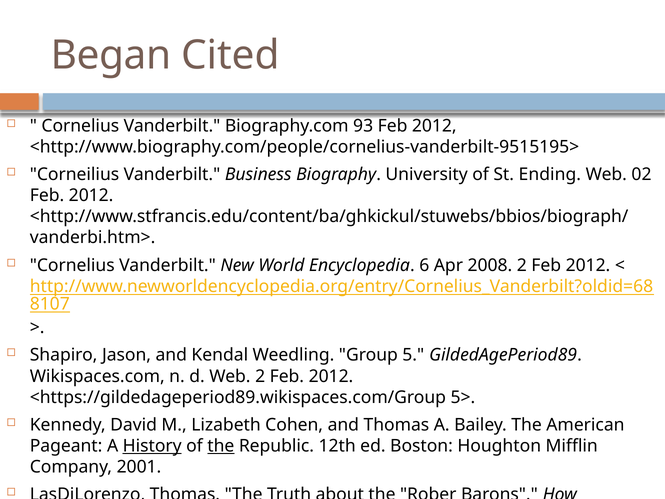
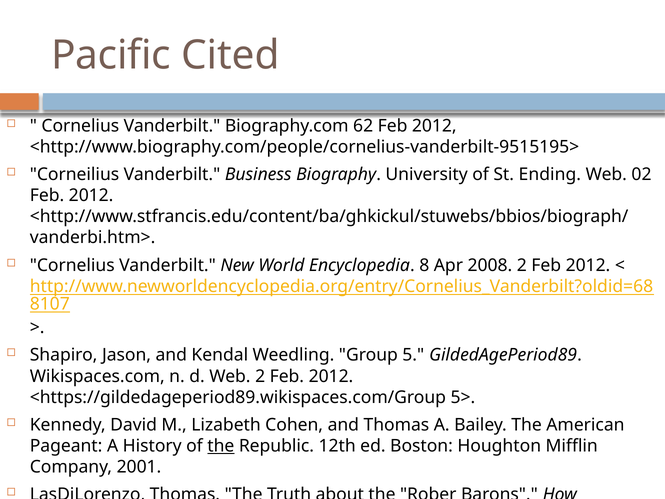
Began: Began -> Pacific (111, 55)
93: 93 -> 62 (363, 126)
6: 6 -> 8 (424, 265)
History underline: present -> none (152, 446)
